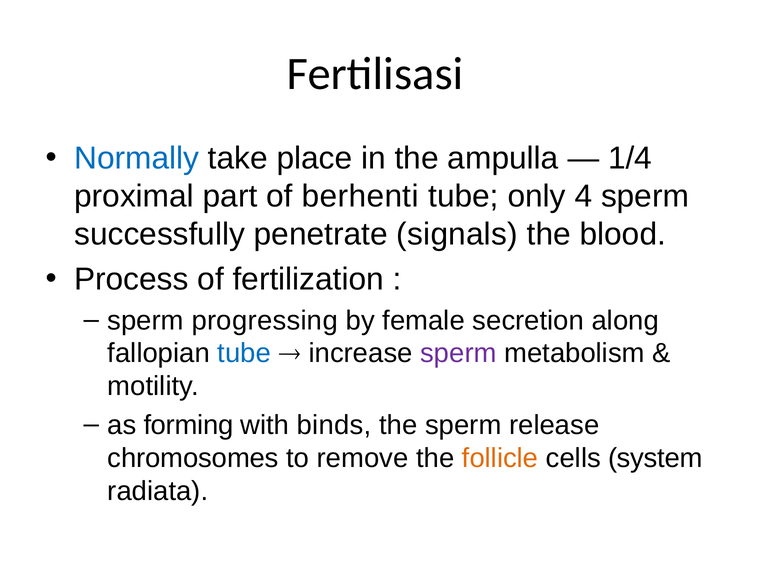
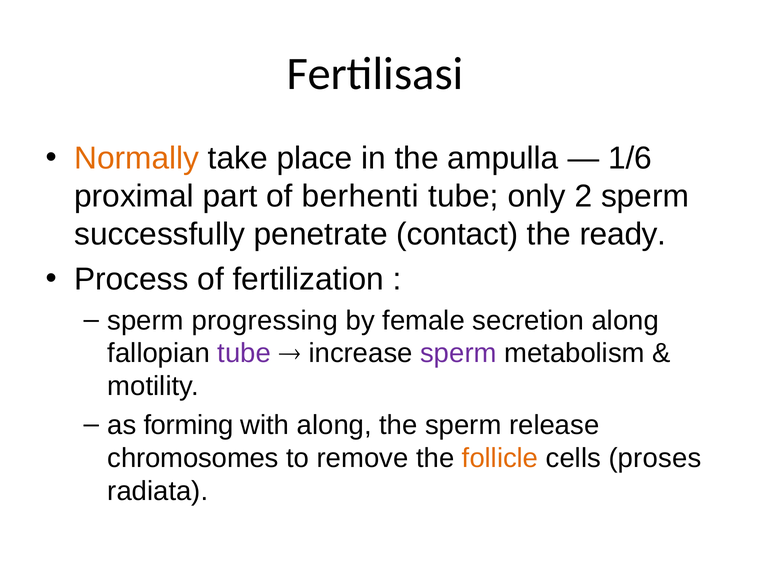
Normally colour: blue -> orange (137, 158)
1/4: 1/4 -> 1/6 (630, 158)
4: 4 -> 2 (583, 196)
signals: signals -> contact (457, 234)
blood: blood -> ready (623, 234)
tube colour: blue -> purple (244, 353)
with binds: binds -> along (334, 425)
system: system -> proses (655, 458)
